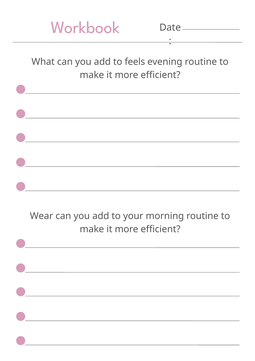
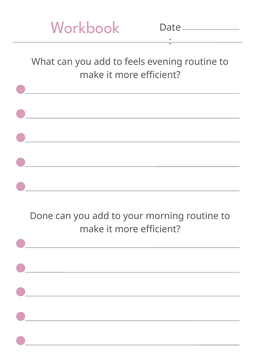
Wear: Wear -> Done (42, 216)
